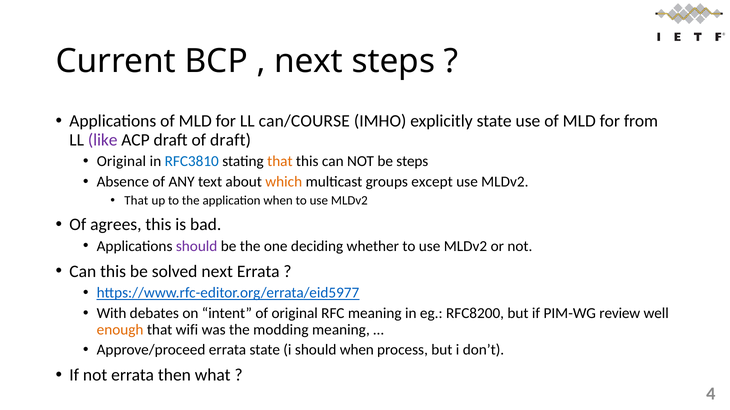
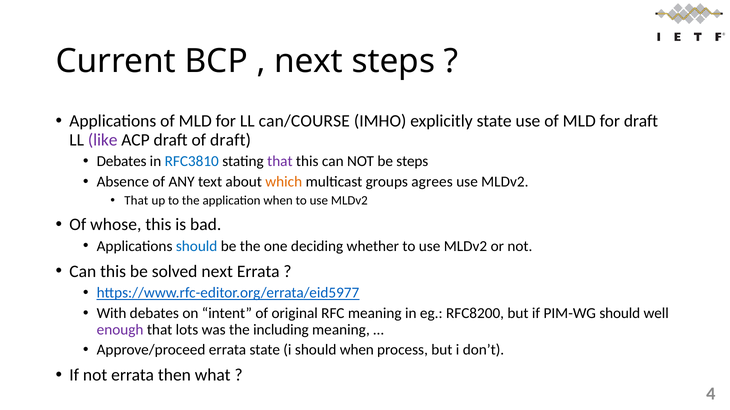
for from: from -> draft (641, 121)
Original: Original -> Debates (122, 162)
that colour: orange -> purple (280, 162)
except: except -> agrees (432, 182)
agrees: agrees -> whose (116, 225)
should colour: purple -> blue (197, 246)
PIM-WG review: review -> should (620, 314)
enough colour: orange -> purple (120, 330)
wifi: wifi -> lots (187, 330)
modding: modding -> including (281, 330)
